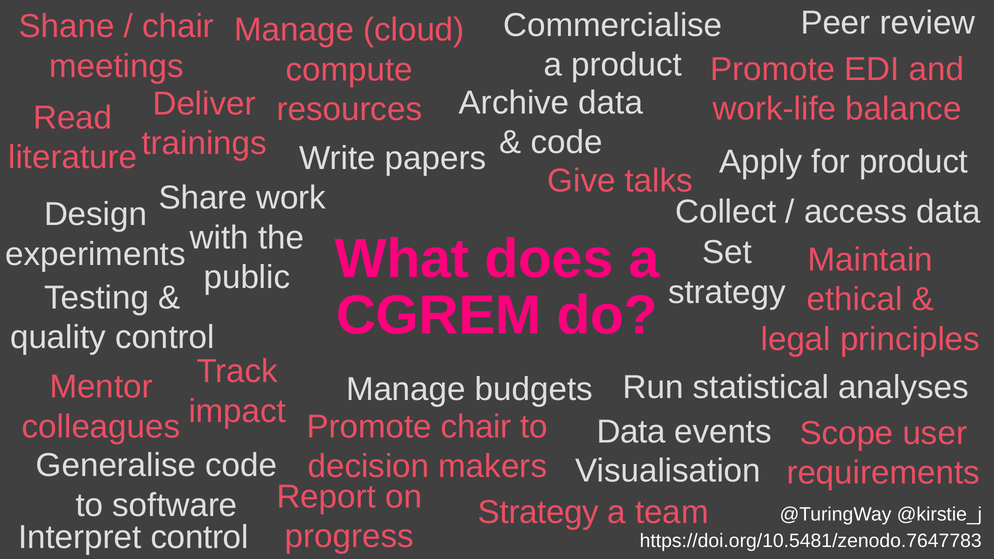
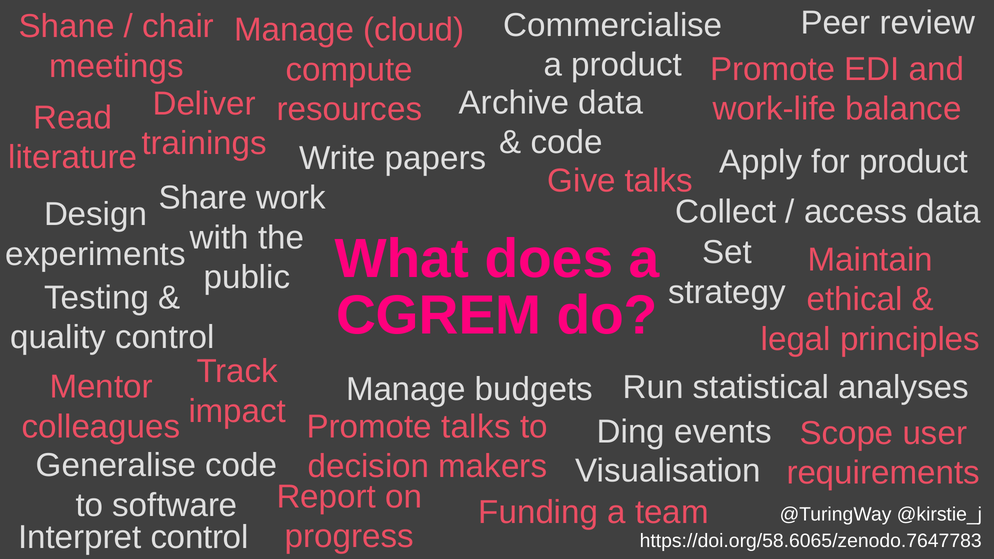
Promote chair: chair -> talks (476, 427)
Data: Data -> Ding (631, 432)
Strategy: Strategy -> Funding (538, 512)
https://doi.org/10.5481/zenodo.7647783: https://doi.org/10.5481/zenodo.7647783 -> https://doi.org/58.6065/zenodo.7647783 (811, 541)
